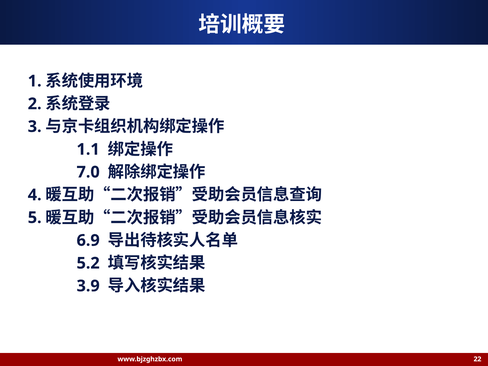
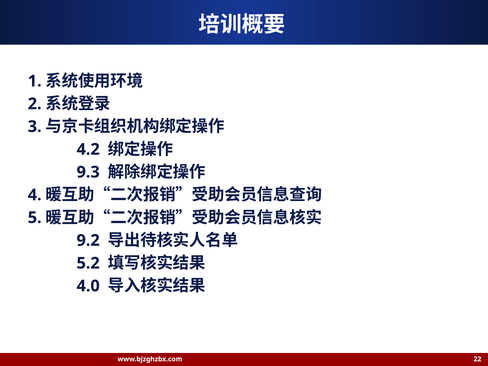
1.1: 1.1 -> 4.2 (88, 149)
7.0: 7.0 -> 9.3 (88, 172)
6.9: 6.9 -> 9.2 (88, 240)
3.9: 3.9 -> 4.0 (88, 286)
